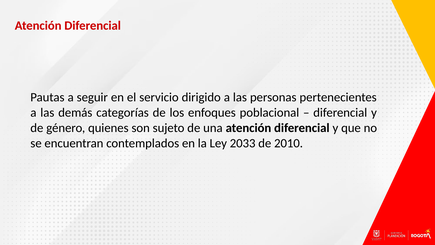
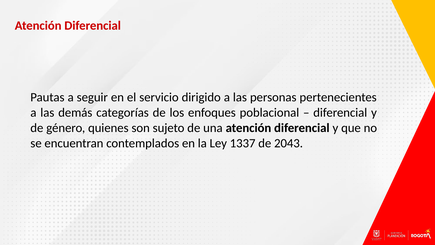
2033: 2033 -> 1337 (243, 143)
2010: 2010 -> 2043 (289, 143)
